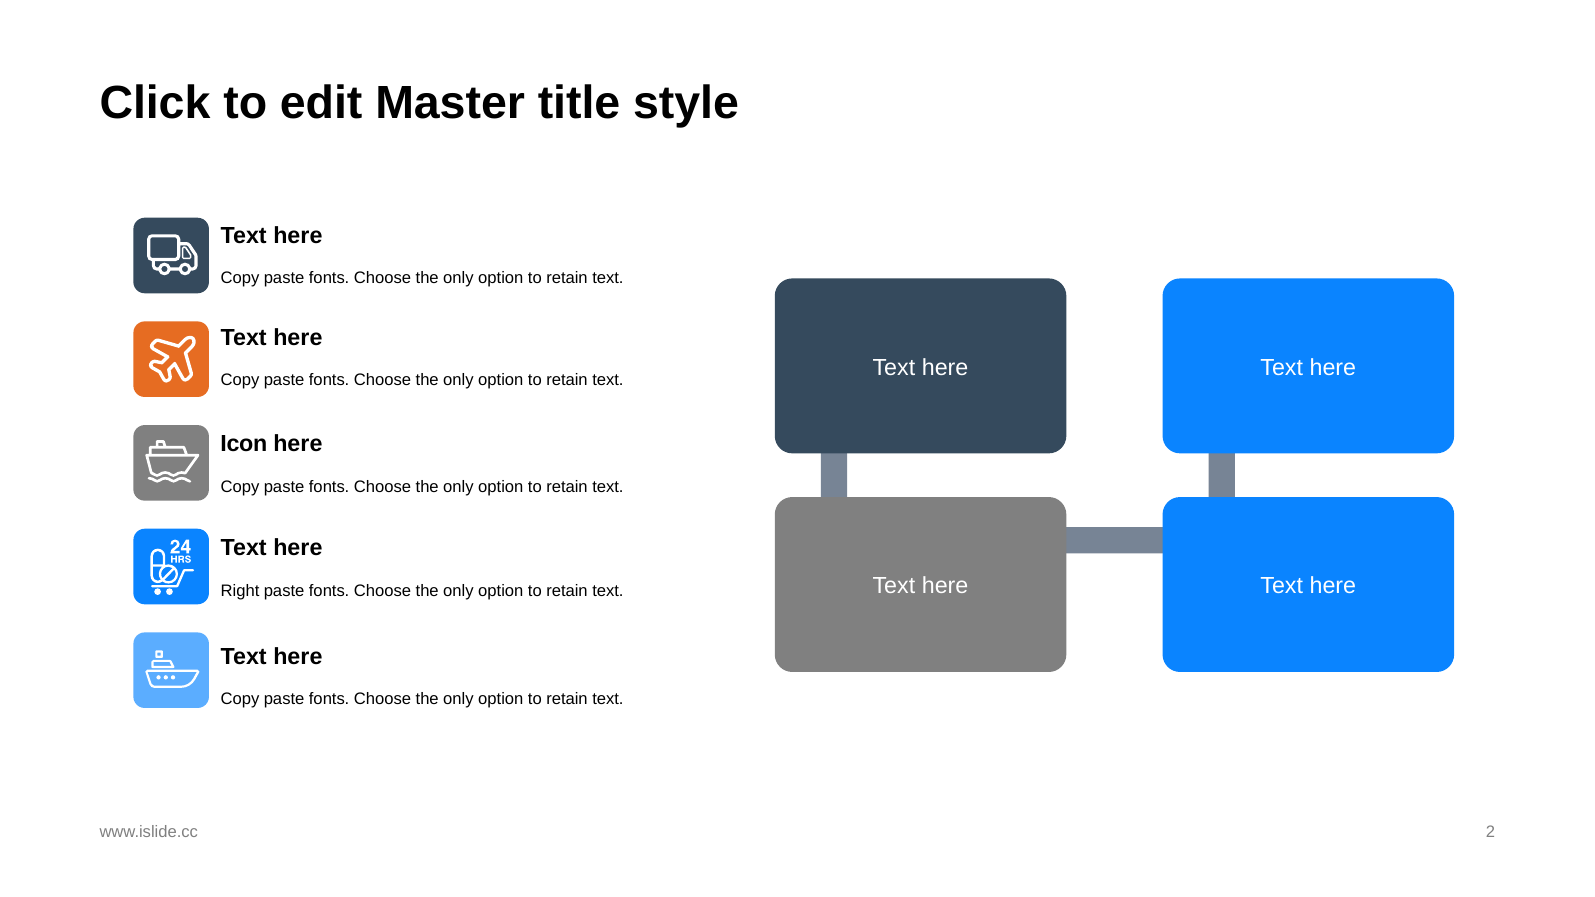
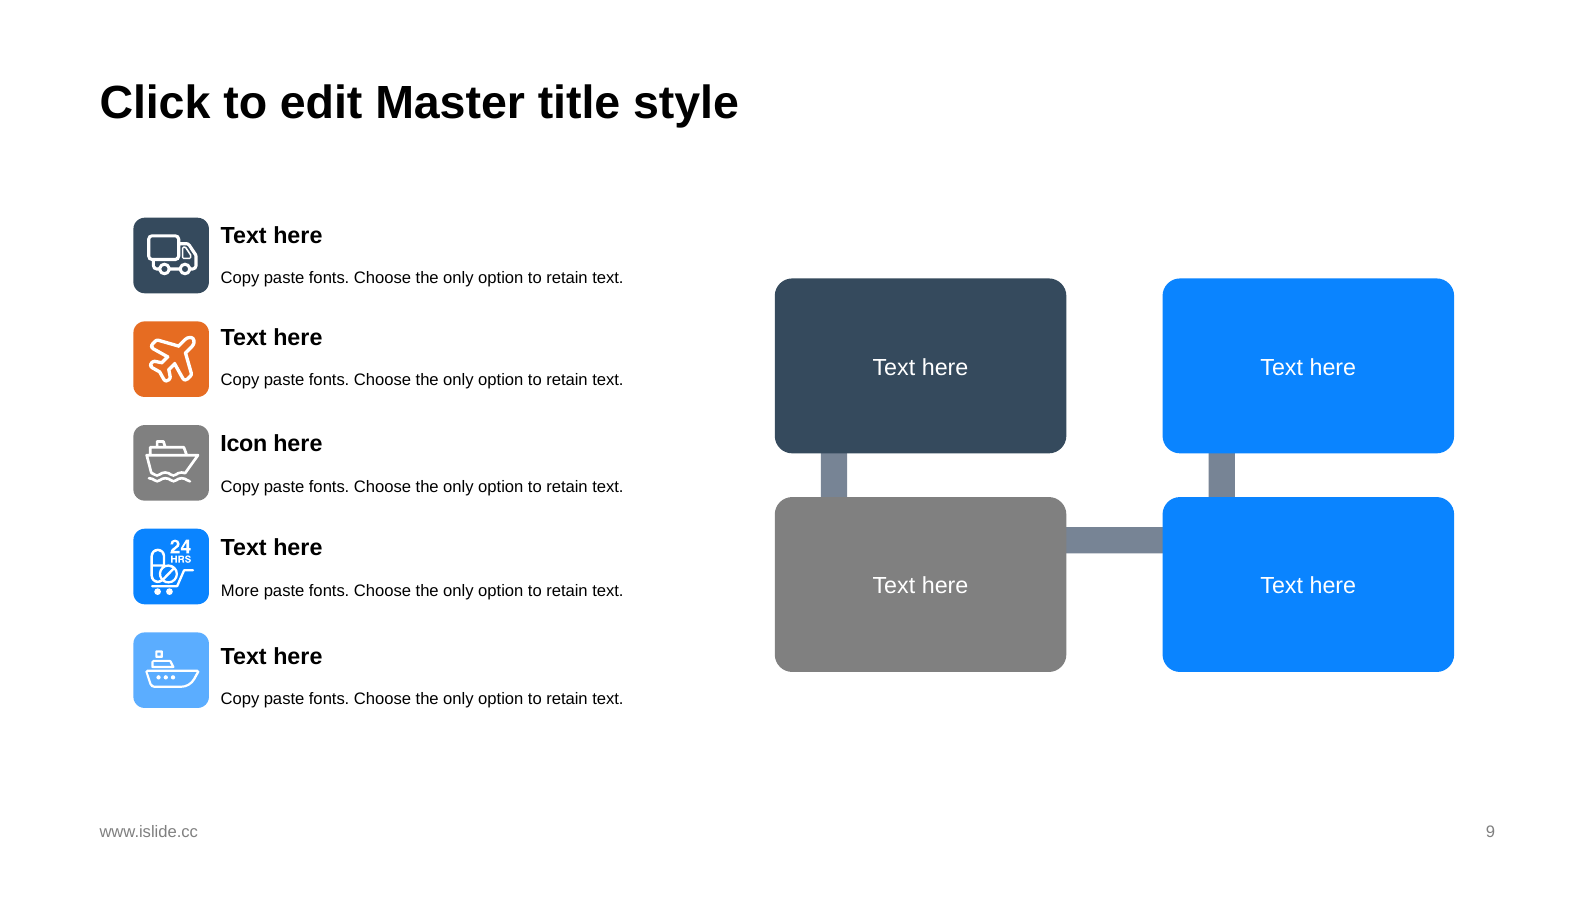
Right: Right -> More (240, 591)
2: 2 -> 9 (1491, 833)
